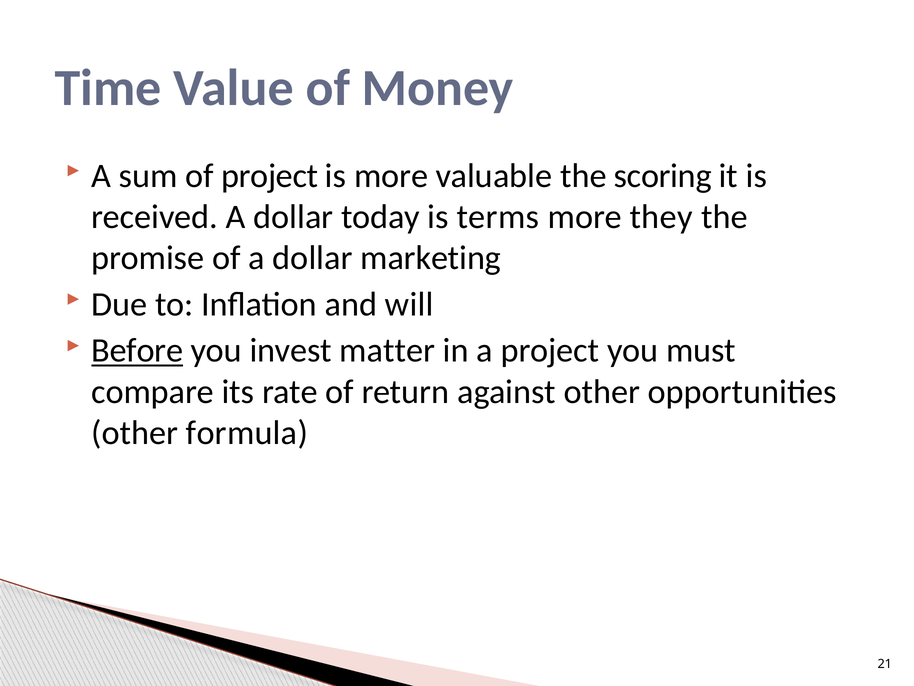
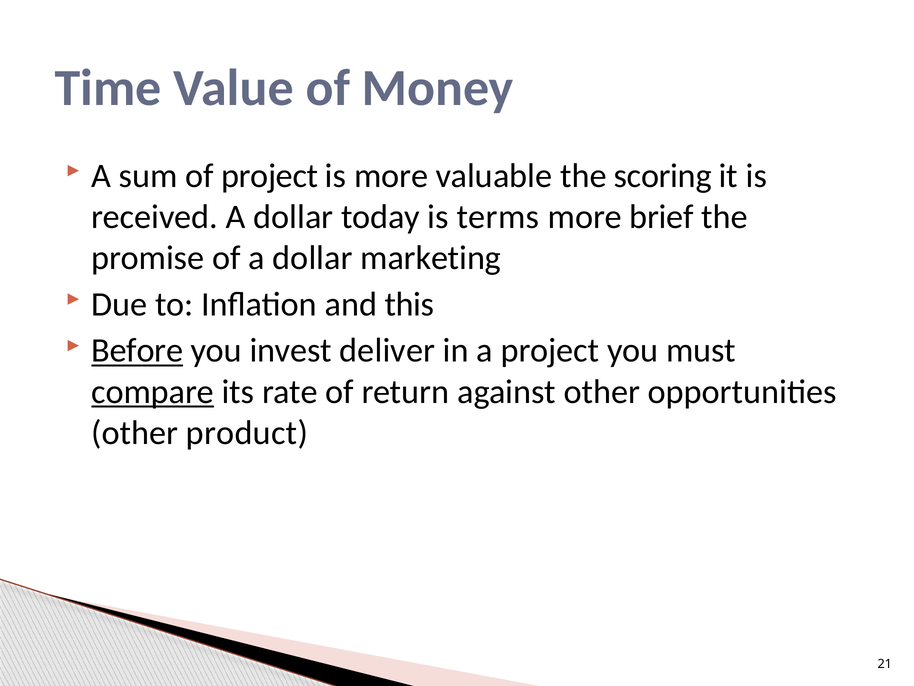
they: they -> brief (662, 217)
will: will -> this (409, 304)
matter: matter -> deliver (387, 350)
compare underline: none -> present (153, 392)
formula: formula -> product (247, 433)
